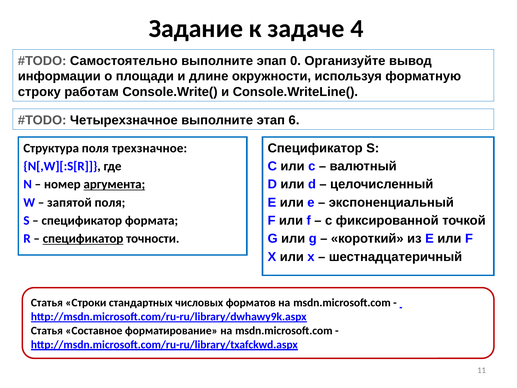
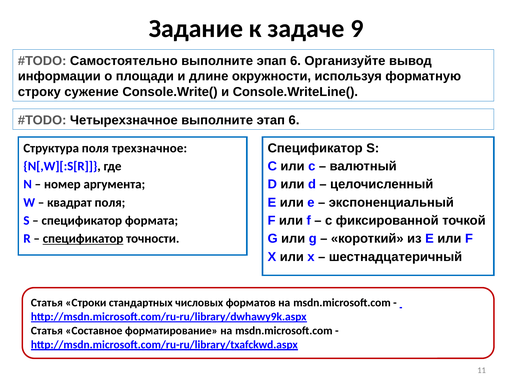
4: 4 -> 9 (357, 29)
эпап 0: 0 -> 6 (296, 61)
работам: работам -> сужение (92, 92)
аргумента underline: present -> none (114, 184)
запятой: запятой -> квадрат (69, 202)
